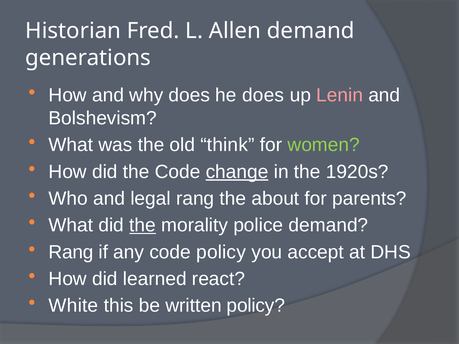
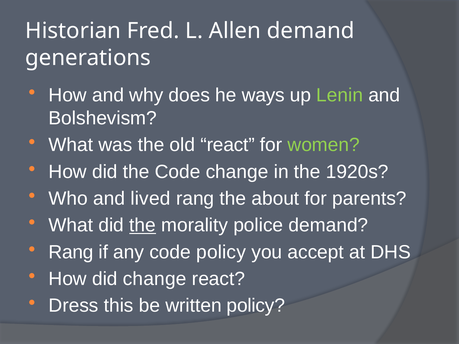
he does: does -> ways (263, 95)
Lenin colour: pink -> light green (340, 95)
old think: think -> react (228, 145)
change underline: present -> none (237, 172)
legal: legal -> lived (150, 199)
did learned: learned -> change (155, 279)
White: White -> Dress (74, 306)
